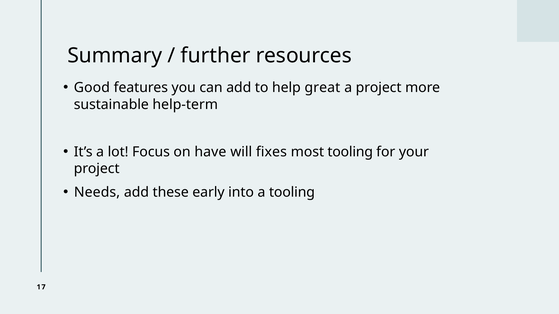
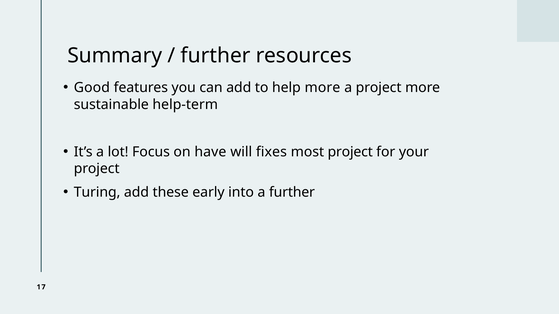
help great: great -> more (322, 88)
most tooling: tooling -> project (350, 152)
Needs: Needs -> Turing (97, 193)
a tooling: tooling -> further (292, 193)
